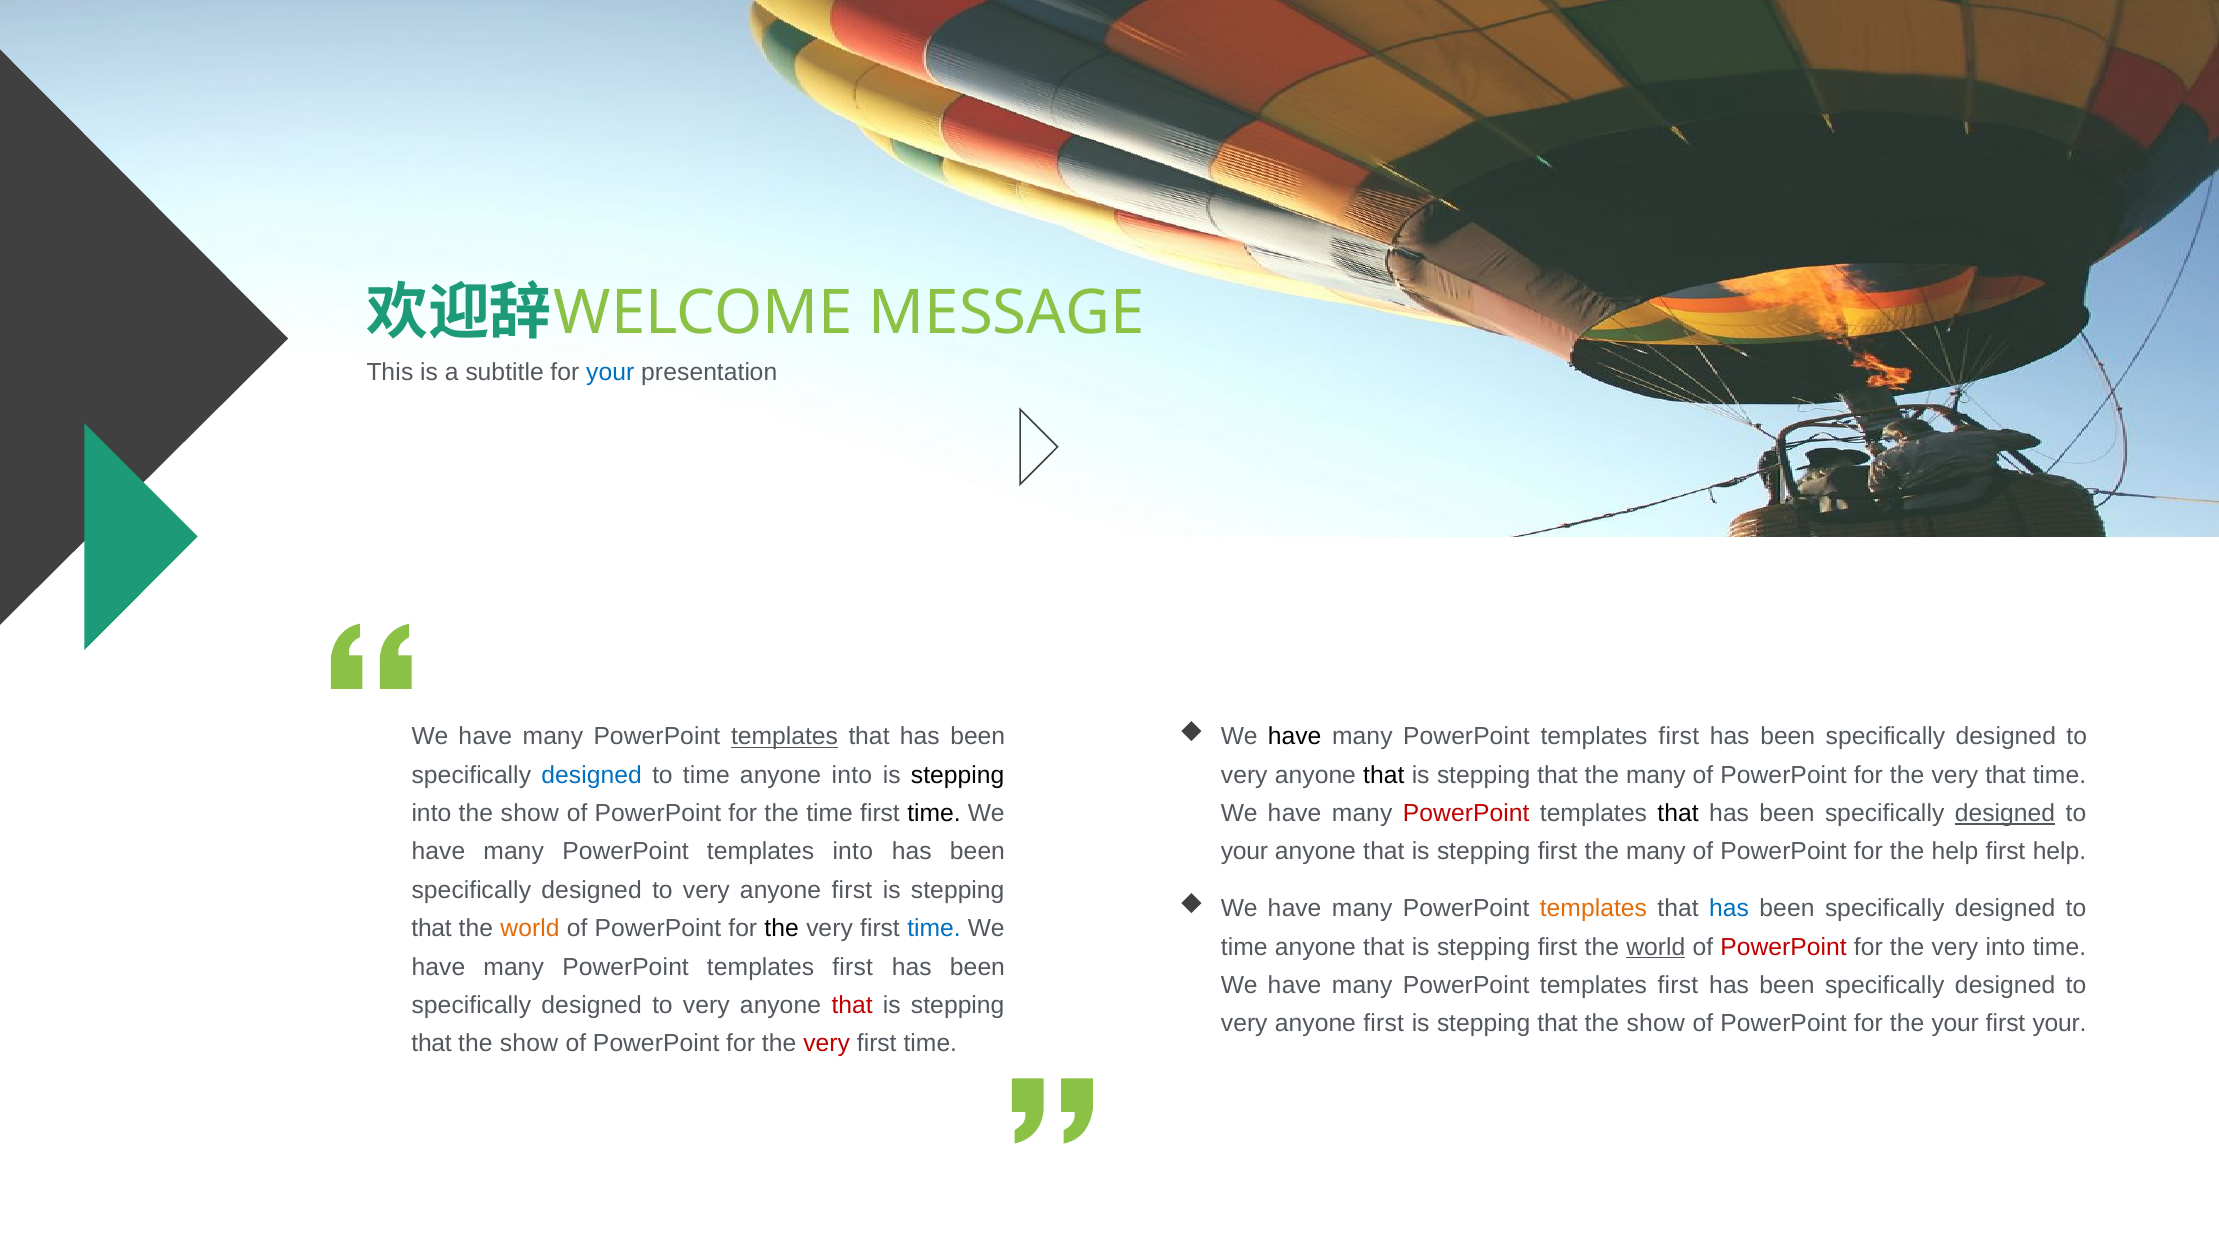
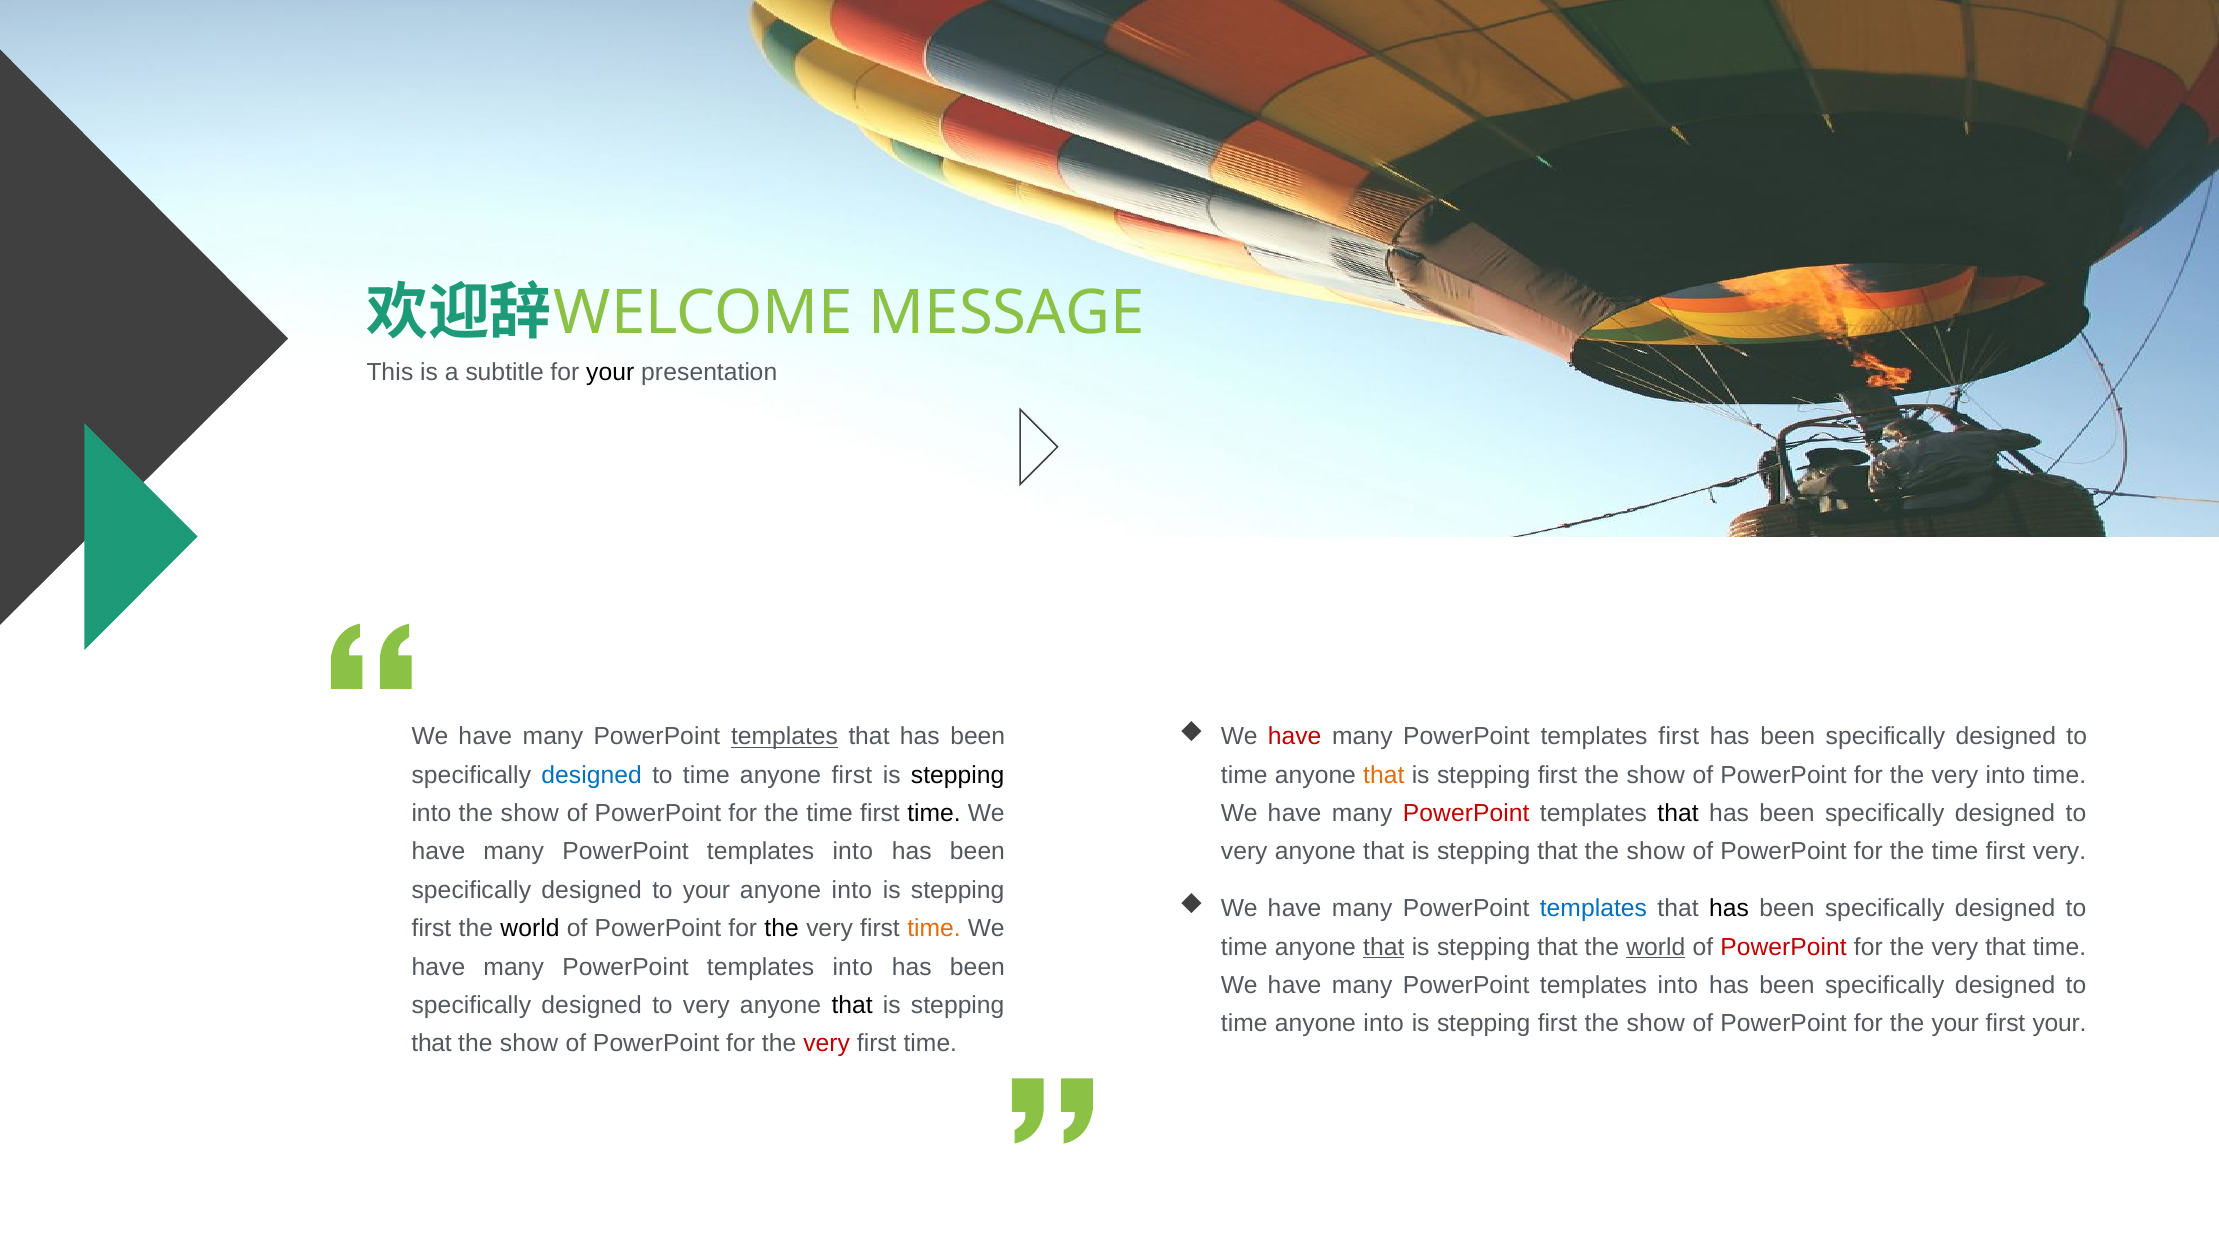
your colour: blue -> black (610, 372)
have colour: black -> red (1295, 737)
anyone into: into -> first (852, 775)
very: very -> time (1244, 775)
that colour: black -> orange (1384, 775)
that: that -> first (1558, 775)
many: many -> show (1656, 775)
very that: that -> into (2005, 775)
designed underline: present -> none (2005, 813)
your: your -> very (1244, 852)
first: first -> that (1558, 852)
many: many -> show (1656, 852)
help: help -> time (1955, 852)
first help: help -> very (2059, 852)
very: very -> your (707, 890)
first: first -> into (852, 890)
templates colour: orange -> blue (1593, 908)
has colour: blue -> black (1729, 908)
that: that -> first (431, 928)
world colour: orange -> black (530, 928)
time colour: blue -> orange (934, 928)
that underline: none -> present (1384, 947)
first: first -> that (1558, 947)
very into: into -> that (2006, 947)
first: first -> into (853, 967)
first: first -> into (1678, 985)
that colour: red -> black (852, 1005)
very: very -> time (1244, 1024)
first: first -> into (1384, 1024)
that: that -> first (1558, 1024)
